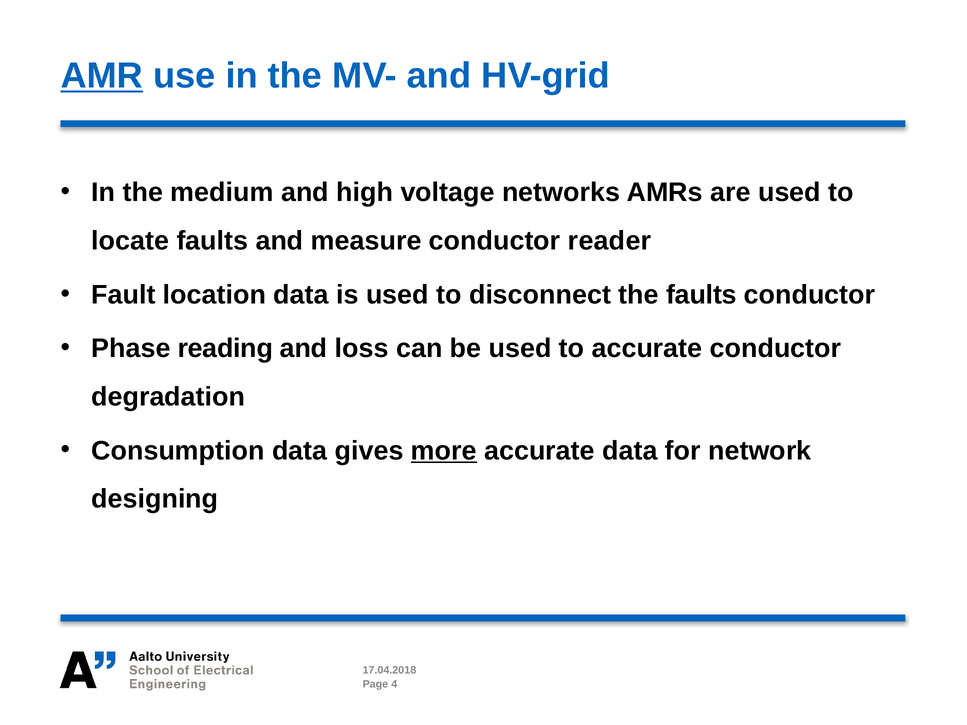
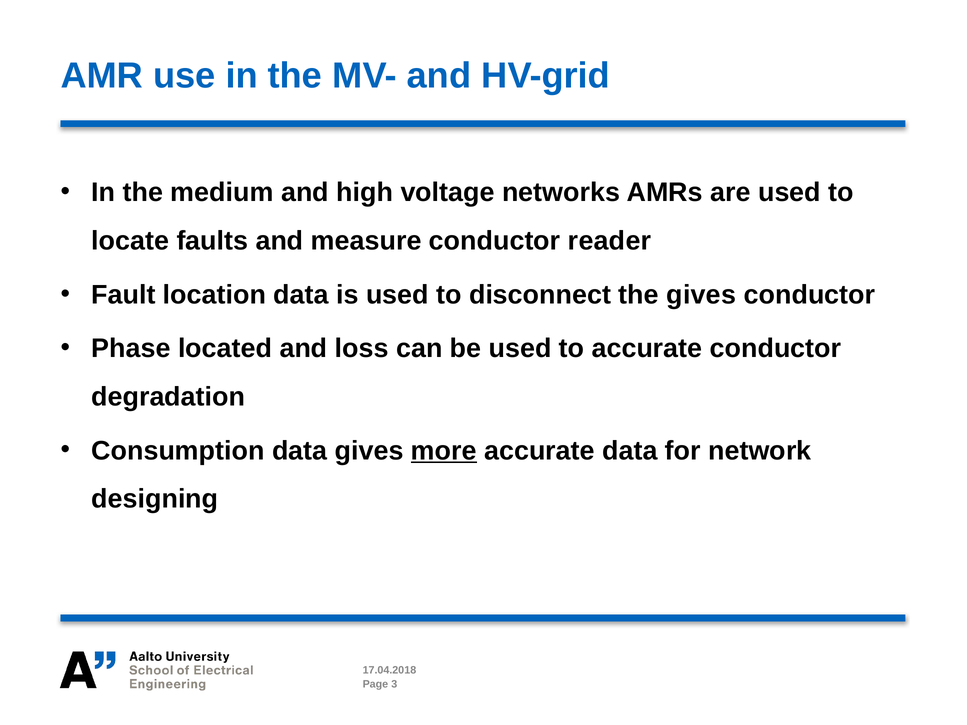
AMR underline: present -> none (102, 76)
the faults: faults -> gives (701, 295)
reading: reading -> located (225, 349)
4: 4 -> 3 (394, 684)
